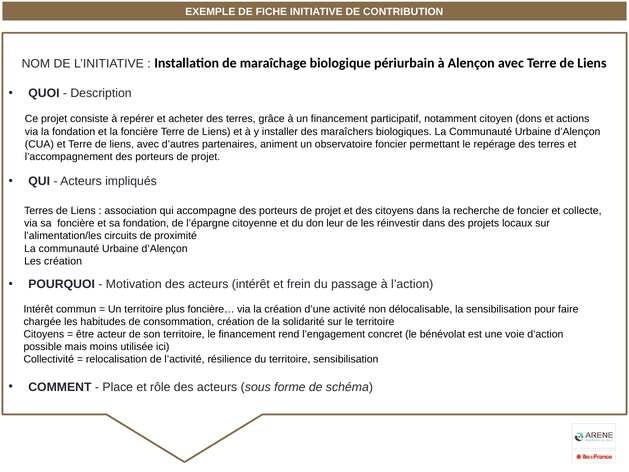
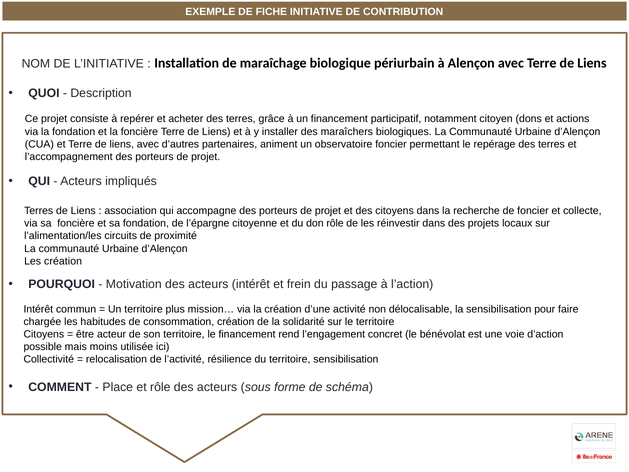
don leur: leur -> rôle (335, 223)
foncière…: foncière… -> mission… (211, 309)
